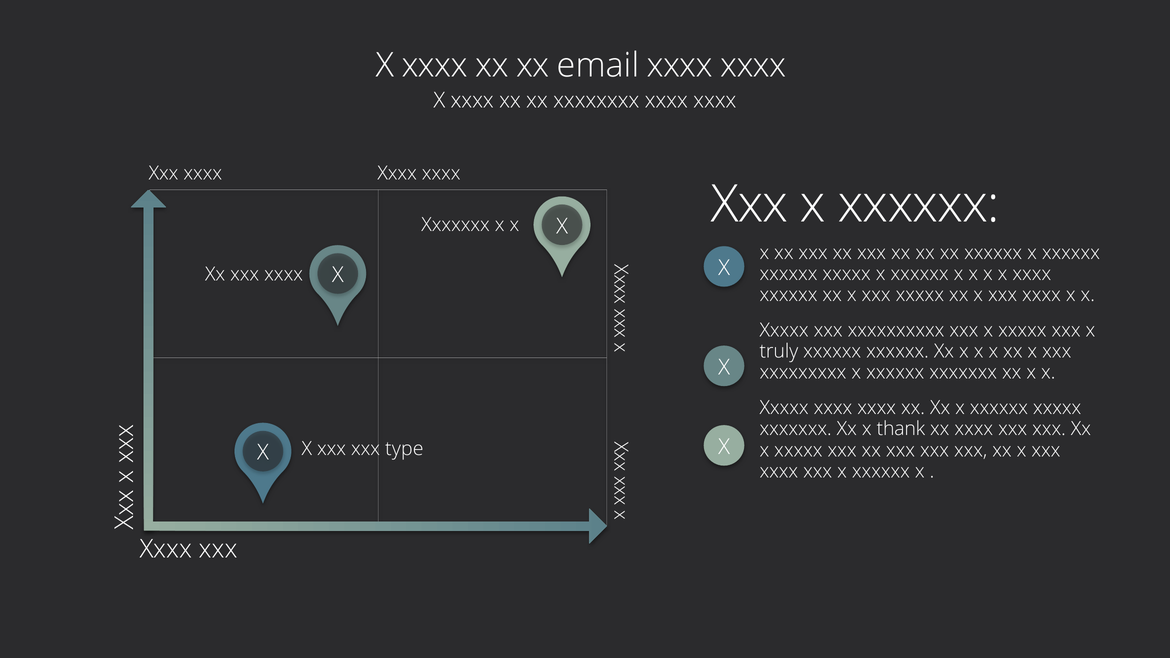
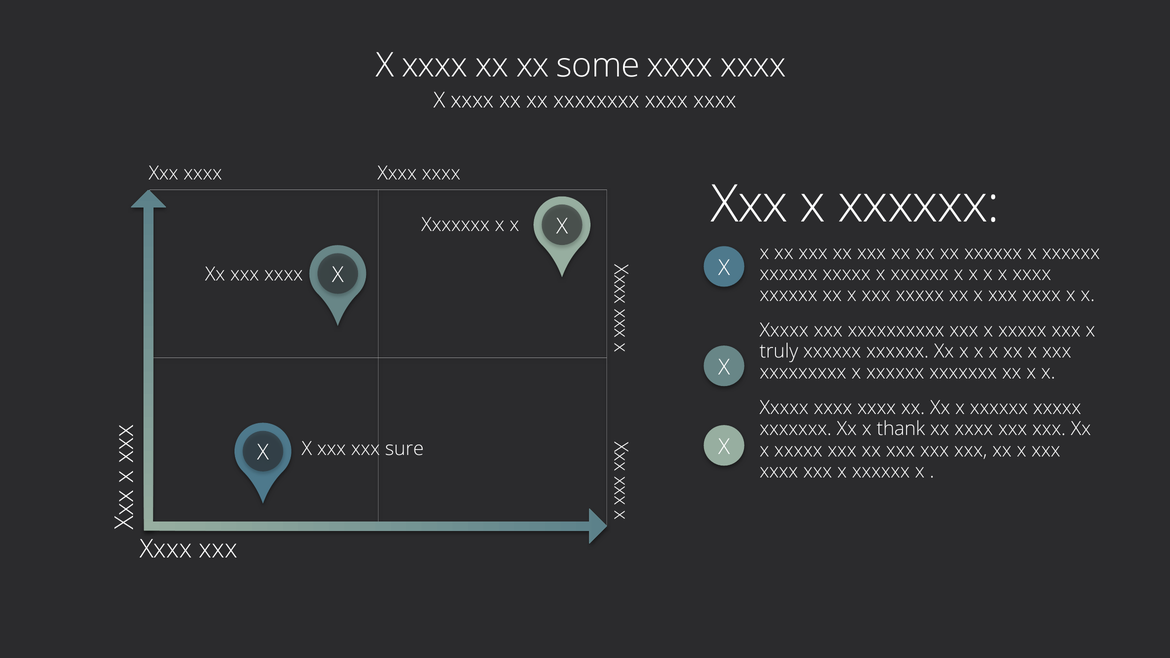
email: email -> some (598, 65)
type: type -> sure (404, 449)
